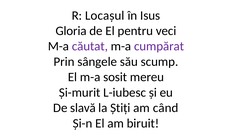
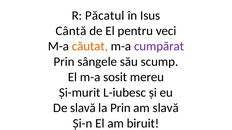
Locașul: Locașul -> Păcatul (105, 16)
Gloria: Gloria -> Cântă (71, 31)
căutat colour: purple -> orange (90, 46)
la Știți: Știți -> Prin (120, 108)
am când: când -> slavă (166, 108)
